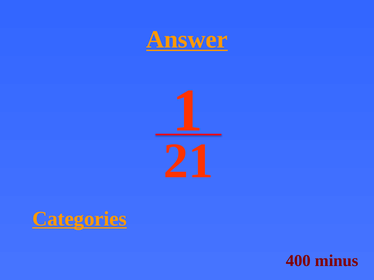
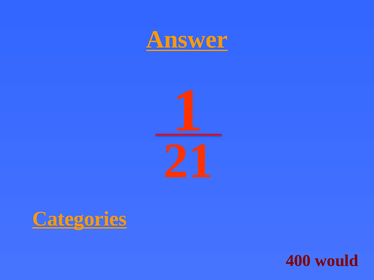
minus: minus -> would (337, 261)
